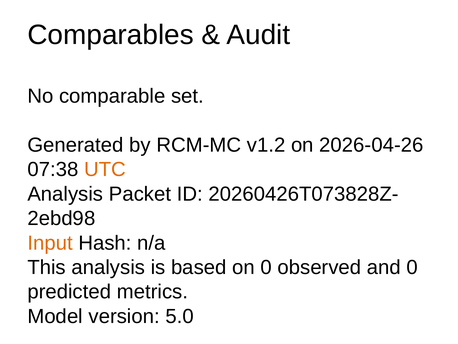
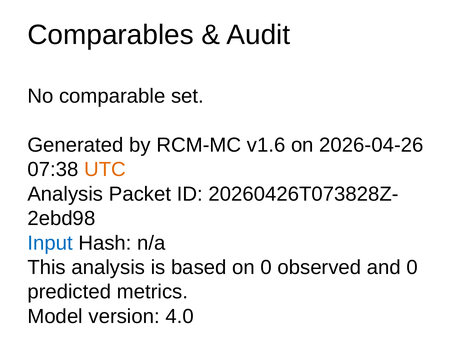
v1.2: v1.2 -> v1.6 (266, 145)
Input colour: orange -> blue (50, 243)
5.0: 5.0 -> 4.0 (180, 316)
